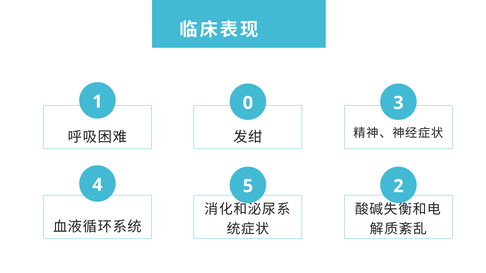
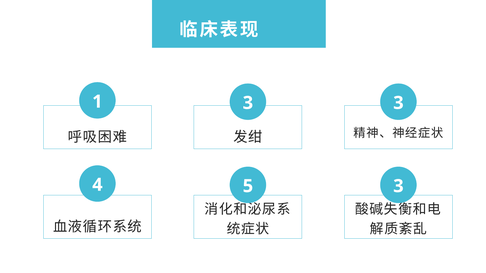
1 0: 0 -> 3 (248, 103)
5 2: 2 -> 3 (398, 186)
